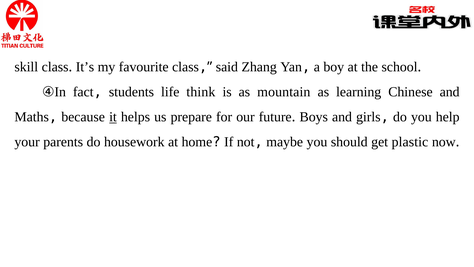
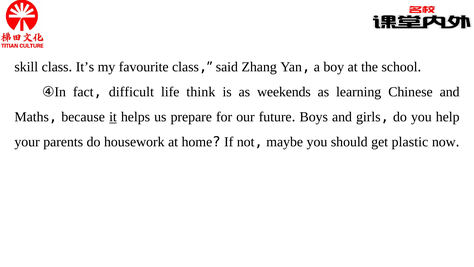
students: students -> difficult (131, 92)
mountain: mountain -> weekends (284, 92)
